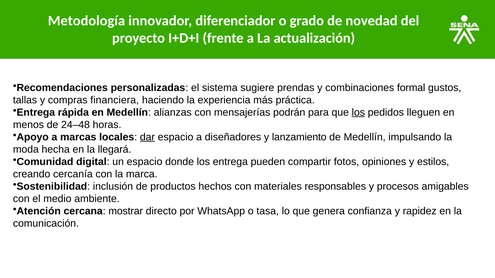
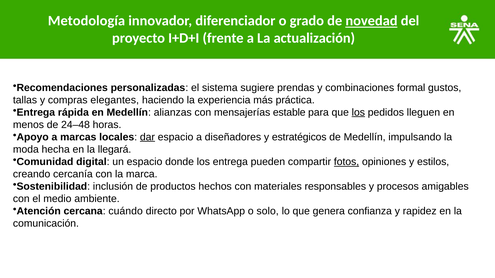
novedad underline: none -> present (371, 21)
financiera: financiera -> elegantes (115, 100)
podrán: podrán -> estable (289, 112)
lanzamiento: lanzamiento -> estratégicos (299, 137)
fotos underline: none -> present (347, 162)
mostrar: mostrar -> cuándo (126, 212)
tasa: tasa -> solo (268, 212)
